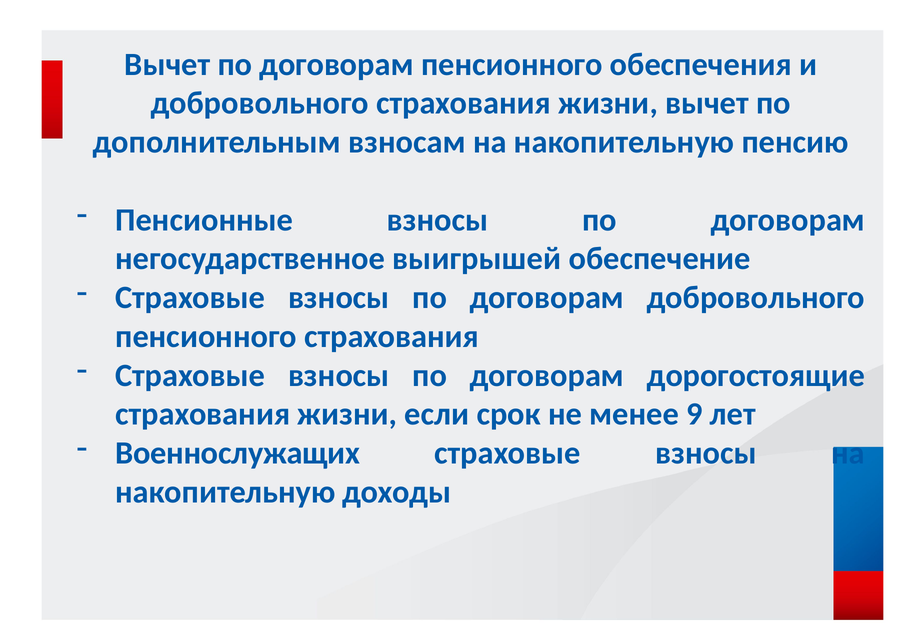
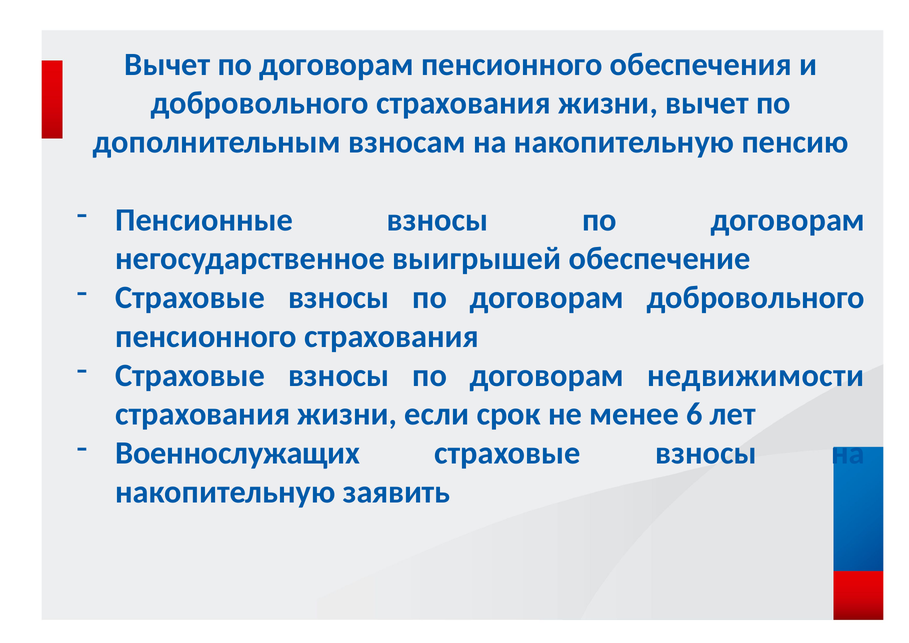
дорогостоящие: дорогостоящие -> недвижимости (756, 375)
9: 9 -> 6 (694, 414)
доходы: доходы -> заявить (397, 492)
